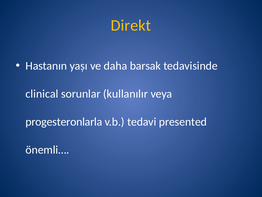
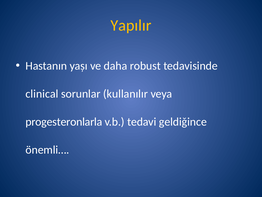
Direkt: Direkt -> Yapılır (131, 25)
barsak: barsak -> robust (145, 66)
presented: presented -> geldiǧince (183, 122)
